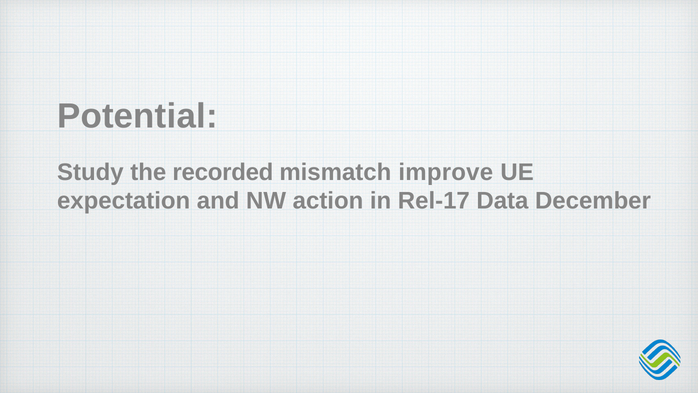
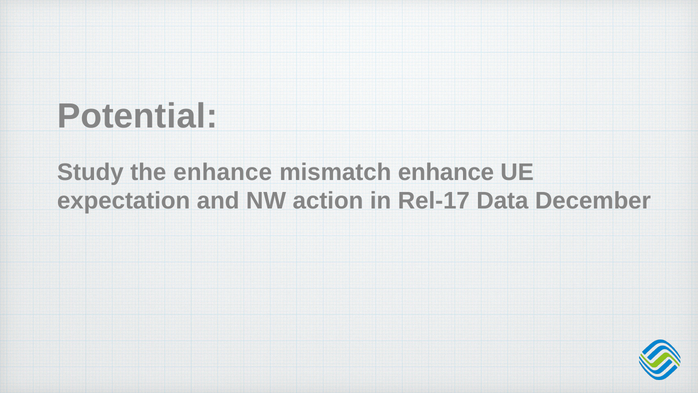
the recorded: recorded -> enhance (223, 172)
mismatch improve: improve -> enhance (446, 172)
